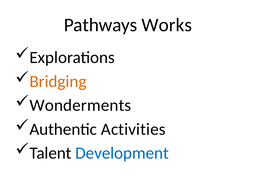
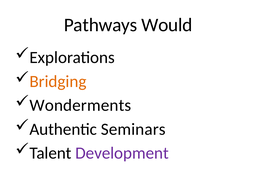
Works: Works -> Would (167, 25)
Activities: Activities -> Seminars (133, 129)
Development colour: blue -> purple (122, 153)
